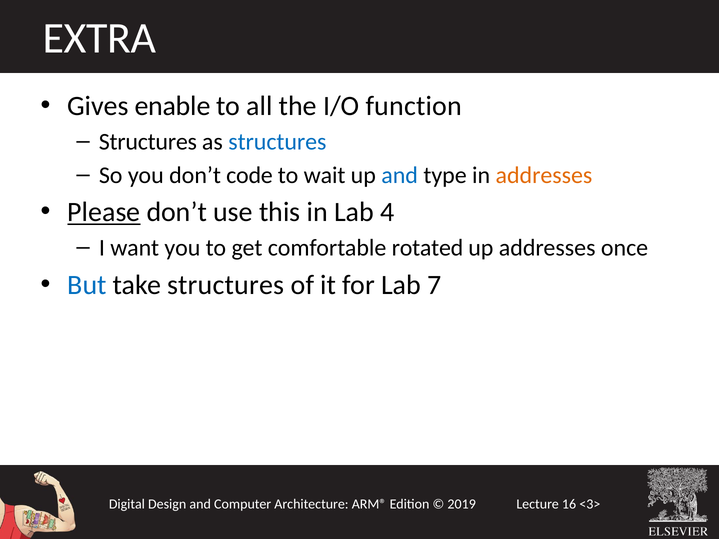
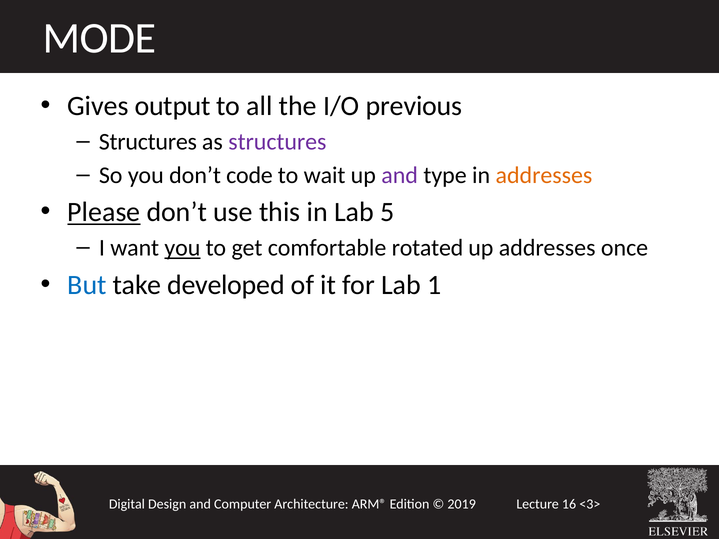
EXTRA: EXTRA -> MODE (99, 38)
enable: enable -> output (173, 106)
function: function -> previous (414, 106)
structures colour: blue -> purple (277, 142)
and colour: blue -> purple (400, 175)
4: 4 -> 5 (387, 212)
you underline: none -> present (182, 248)
take structures: structures -> developed (226, 285)
7: 7 -> 1 (434, 285)
